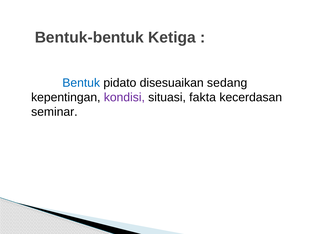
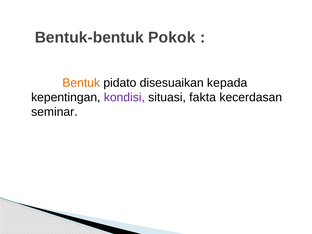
Ketiga: Ketiga -> Pokok (172, 37)
Bentuk colour: blue -> orange (81, 83)
sedang: sedang -> kepada (227, 83)
